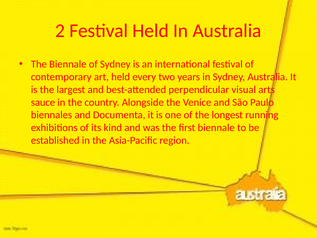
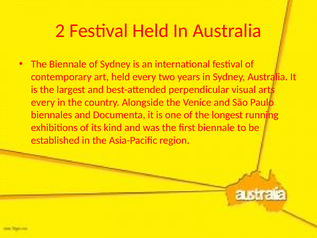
sauce: sauce -> every (43, 102)
